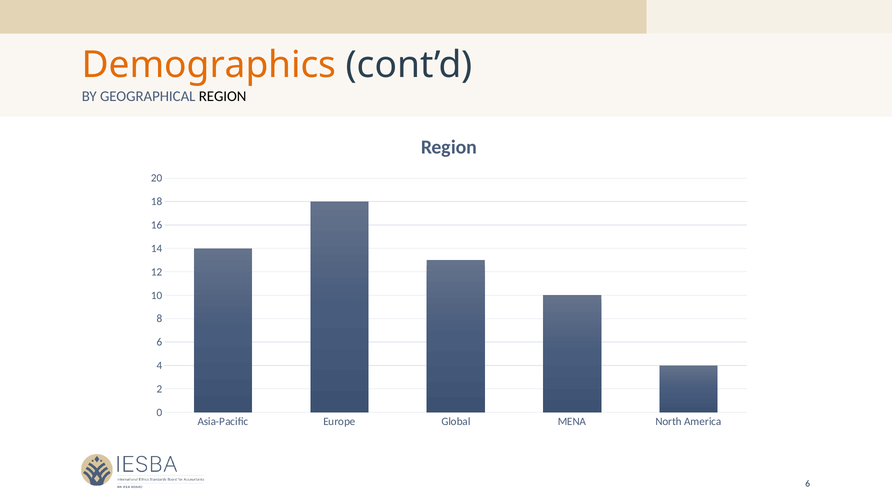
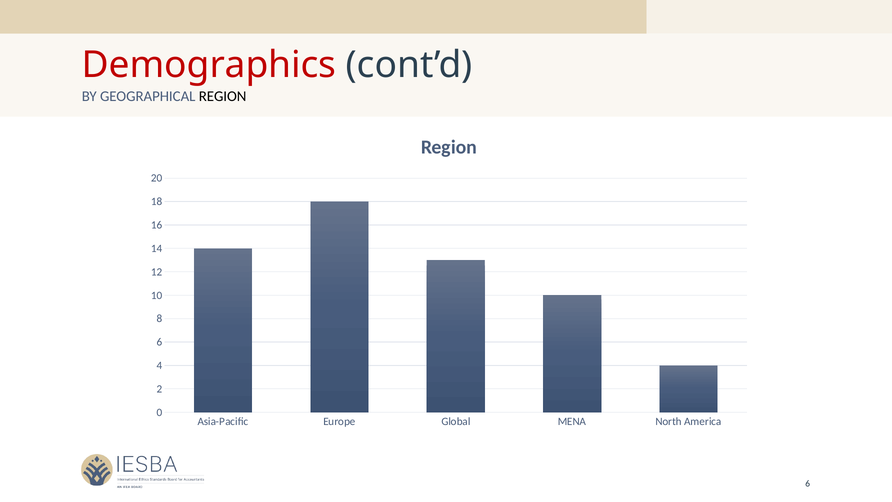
Demographics colour: orange -> red (209, 65)
